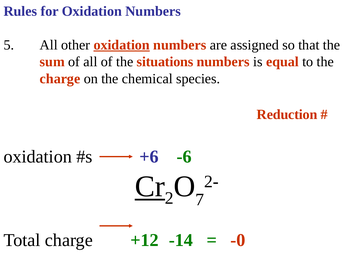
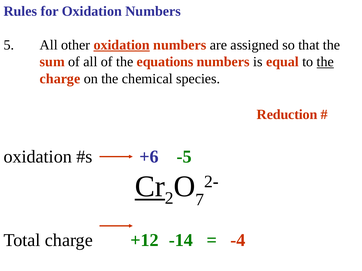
situations: situations -> equations (165, 62)
the underline: none -> present (325, 62)
-6: -6 -> -5 (184, 157)
-0: -0 -> -4 (238, 241)
